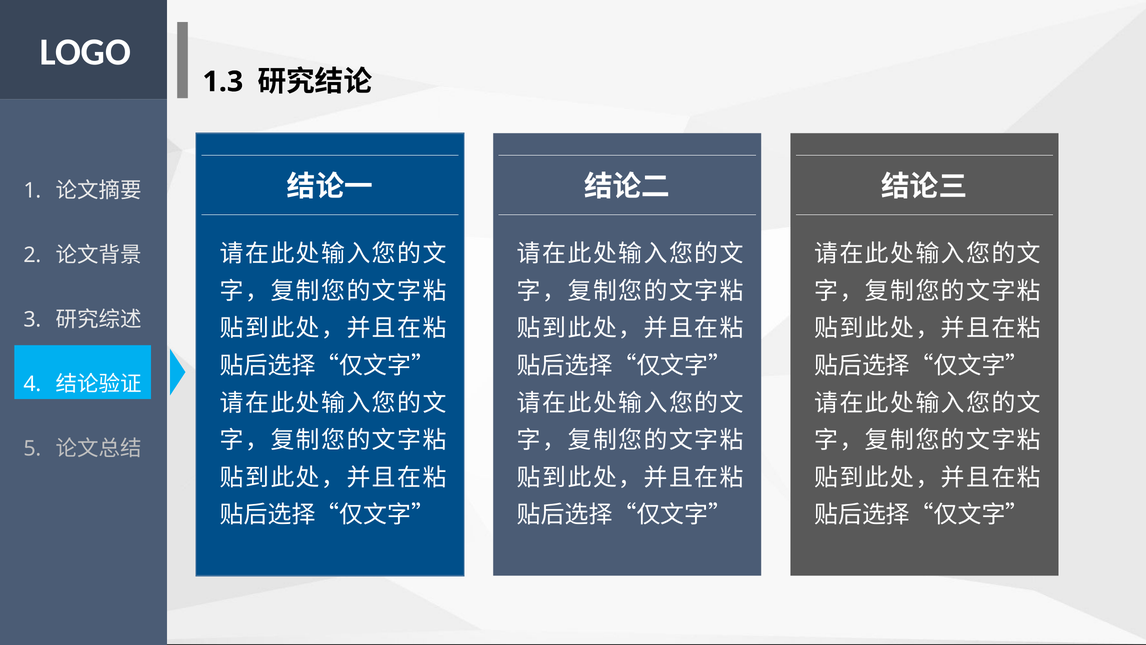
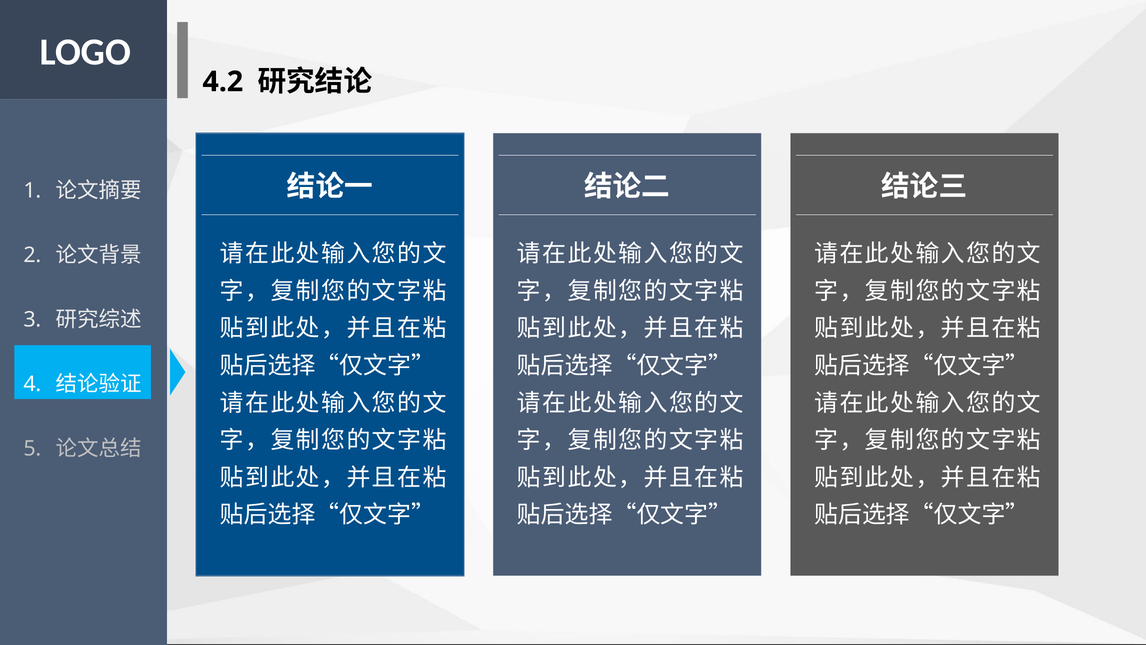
1.3: 1.3 -> 4.2 (223, 82)
